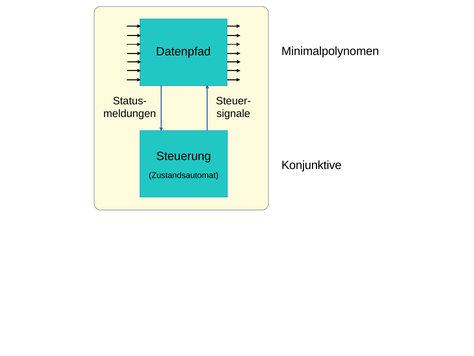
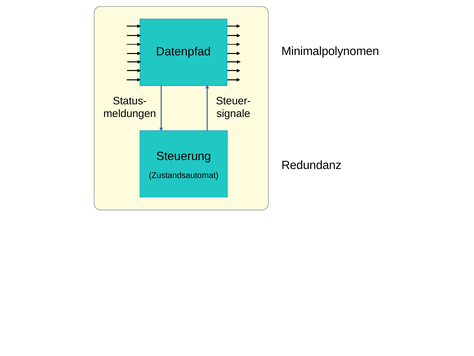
Konjunktive: Konjunktive -> Redundanz (311, 165)
